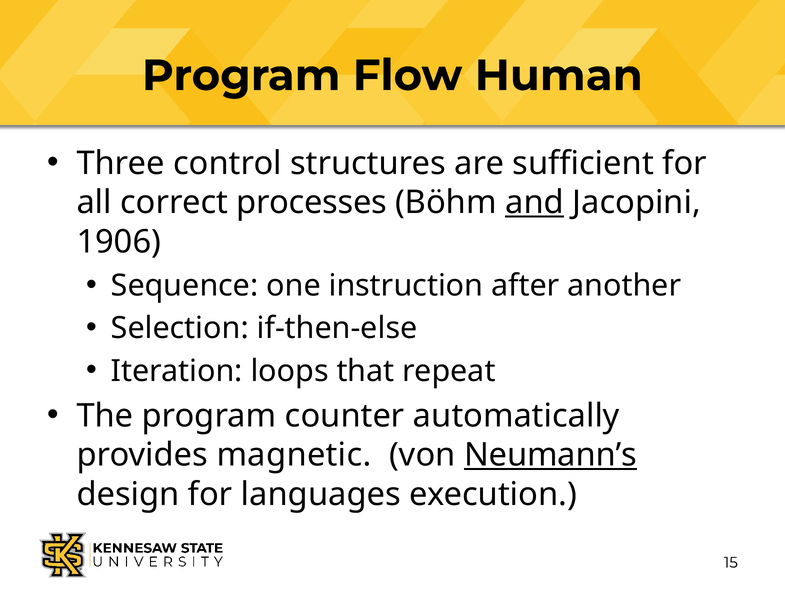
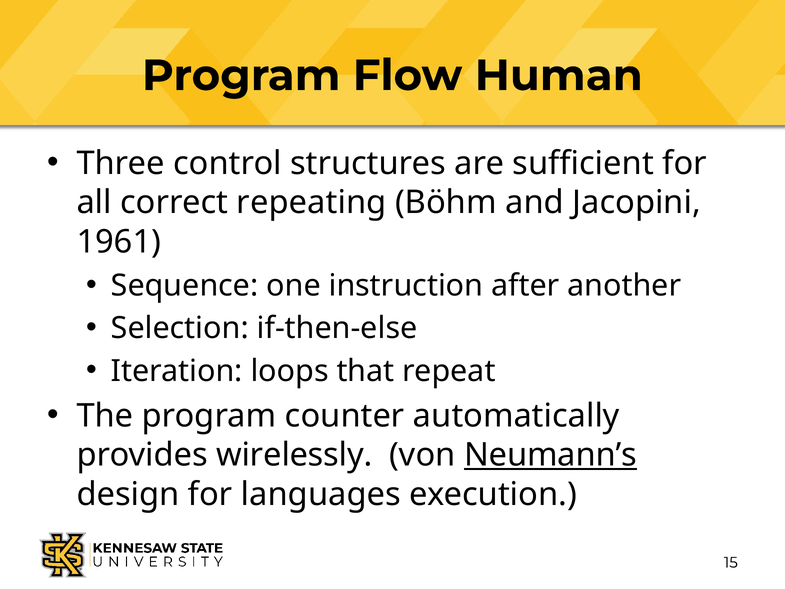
processes: processes -> repeating (312, 202)
and underline: present -> none (535, 202)
1906: 1906 -> 1961 (119, 242)
magnetic: magnetic -> wirelessly (294, 455)
